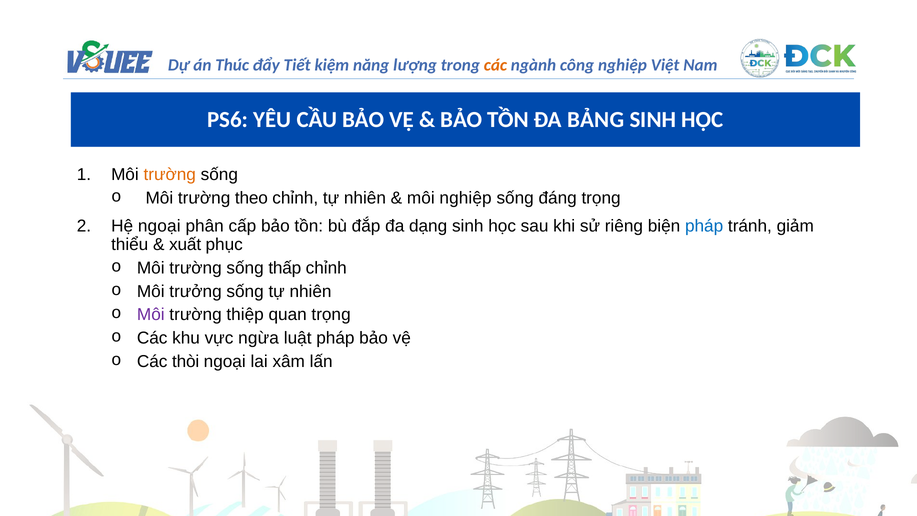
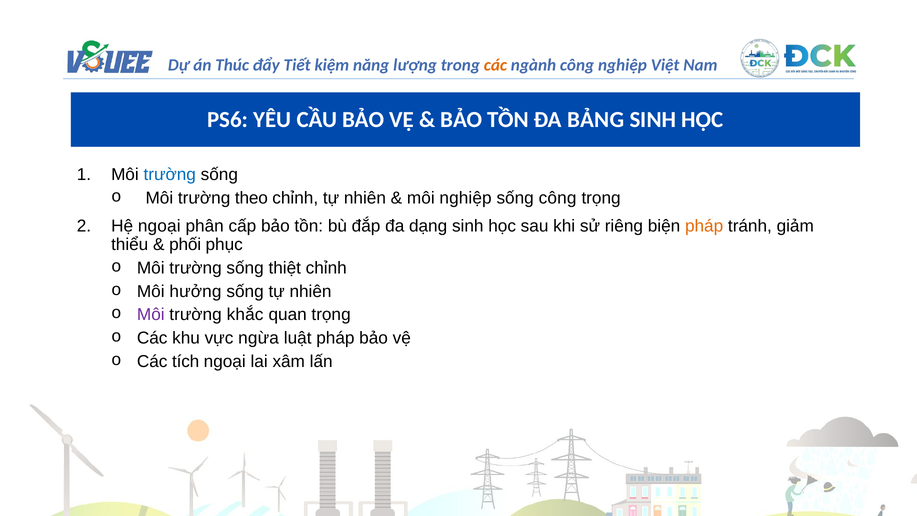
trường colour: orange -> blue (170, 175)
sống đáng: đáng -> công (558, 198)
pháp colour: blue -> orange (704, 226)
xuất: xuất -> phối (185, 245)
thấp: thấp -> thiệt (285, 268)
trưởng: trưởng -> hưởng (195, 291)
thiệp: thiệp -> khắc (245, 315)
thòi: thòi -> tích (186, 361)
